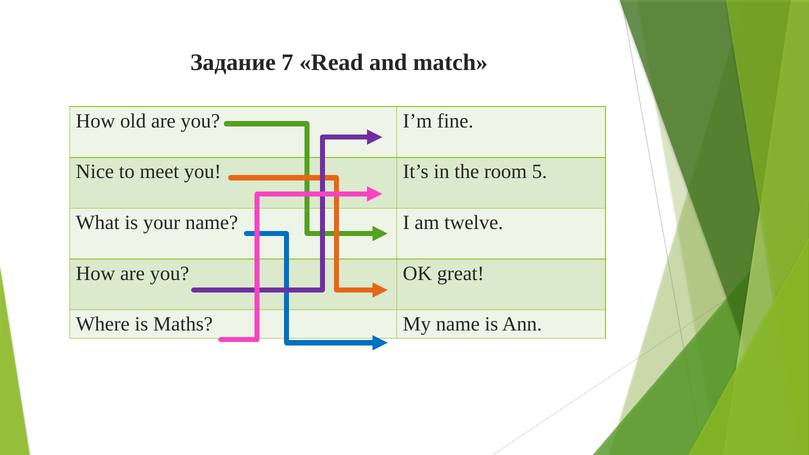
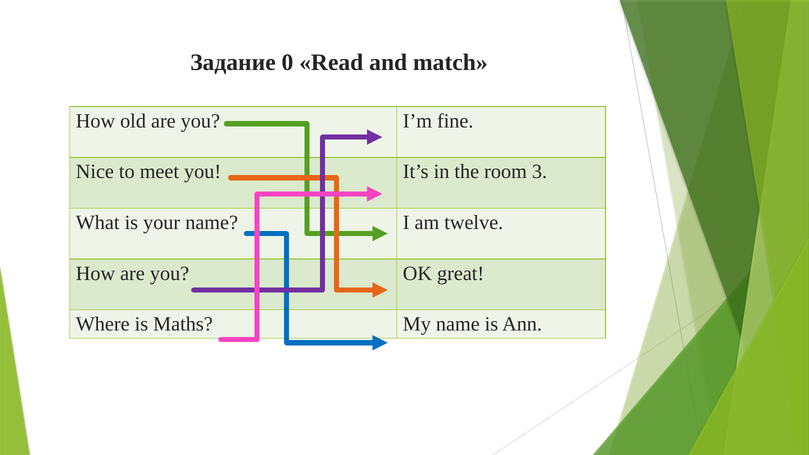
7: 7 -> 0 (288, 62)
5: 5 -> 3 (539, 172)
